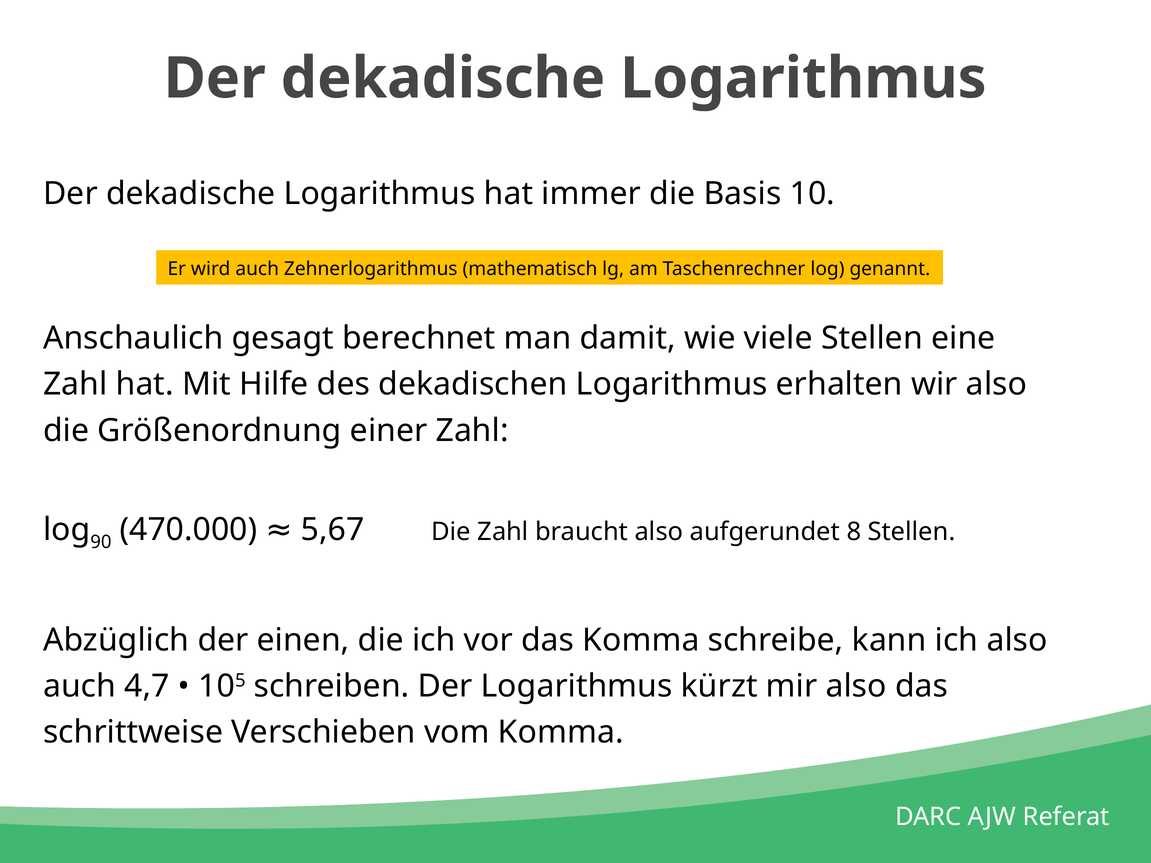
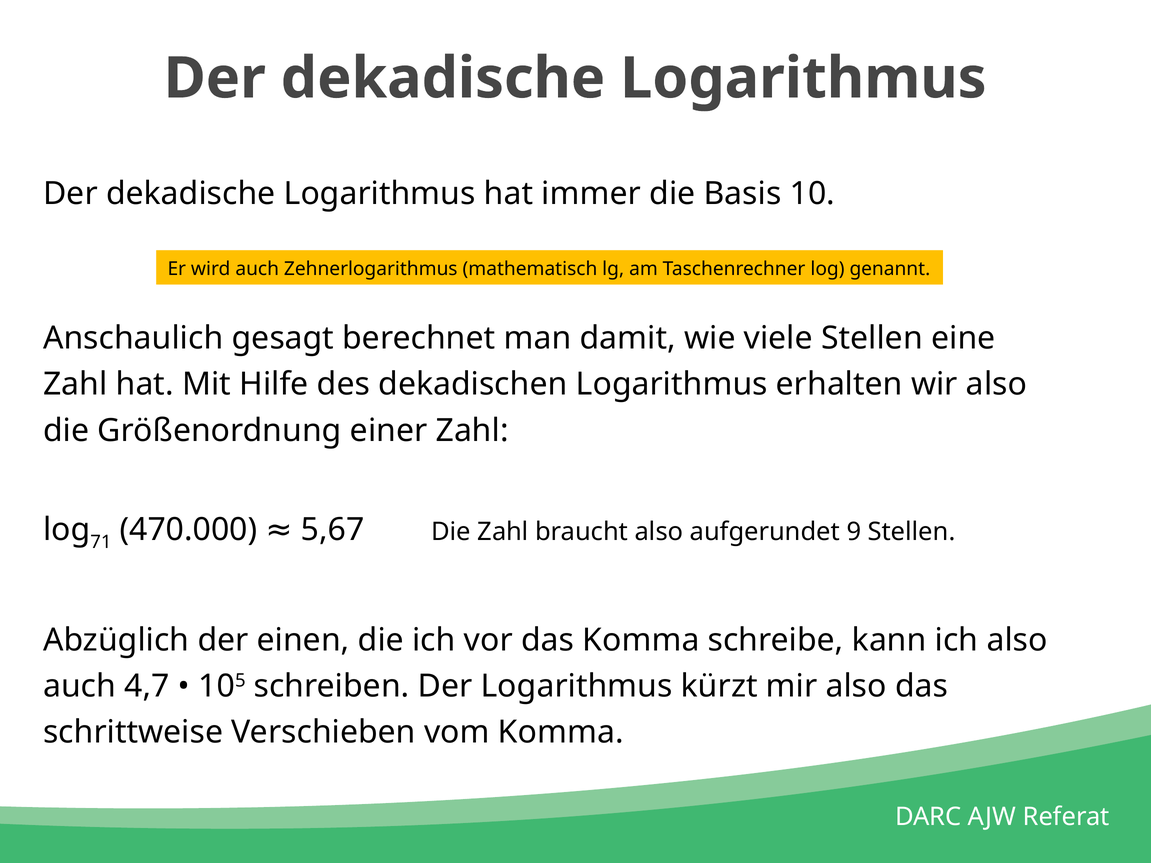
8: 8 -> 9 (854, 532)
90: 90 -> 71 (101, 543)
